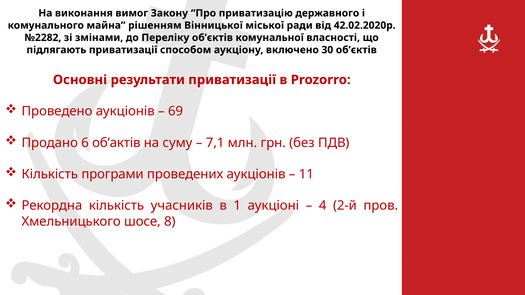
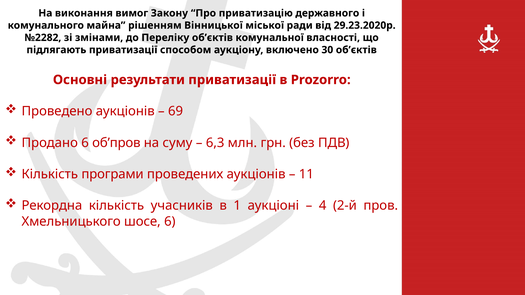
42.02.2020р: 42.02.2020р -> 29.23.2020р (365, 25)
об’актів: об’актів -> об’пров (116, 143)
7,1: 7,1 -> 6,3 (215, 143)
шосе 8: 8 -> 6 (170, 222)
